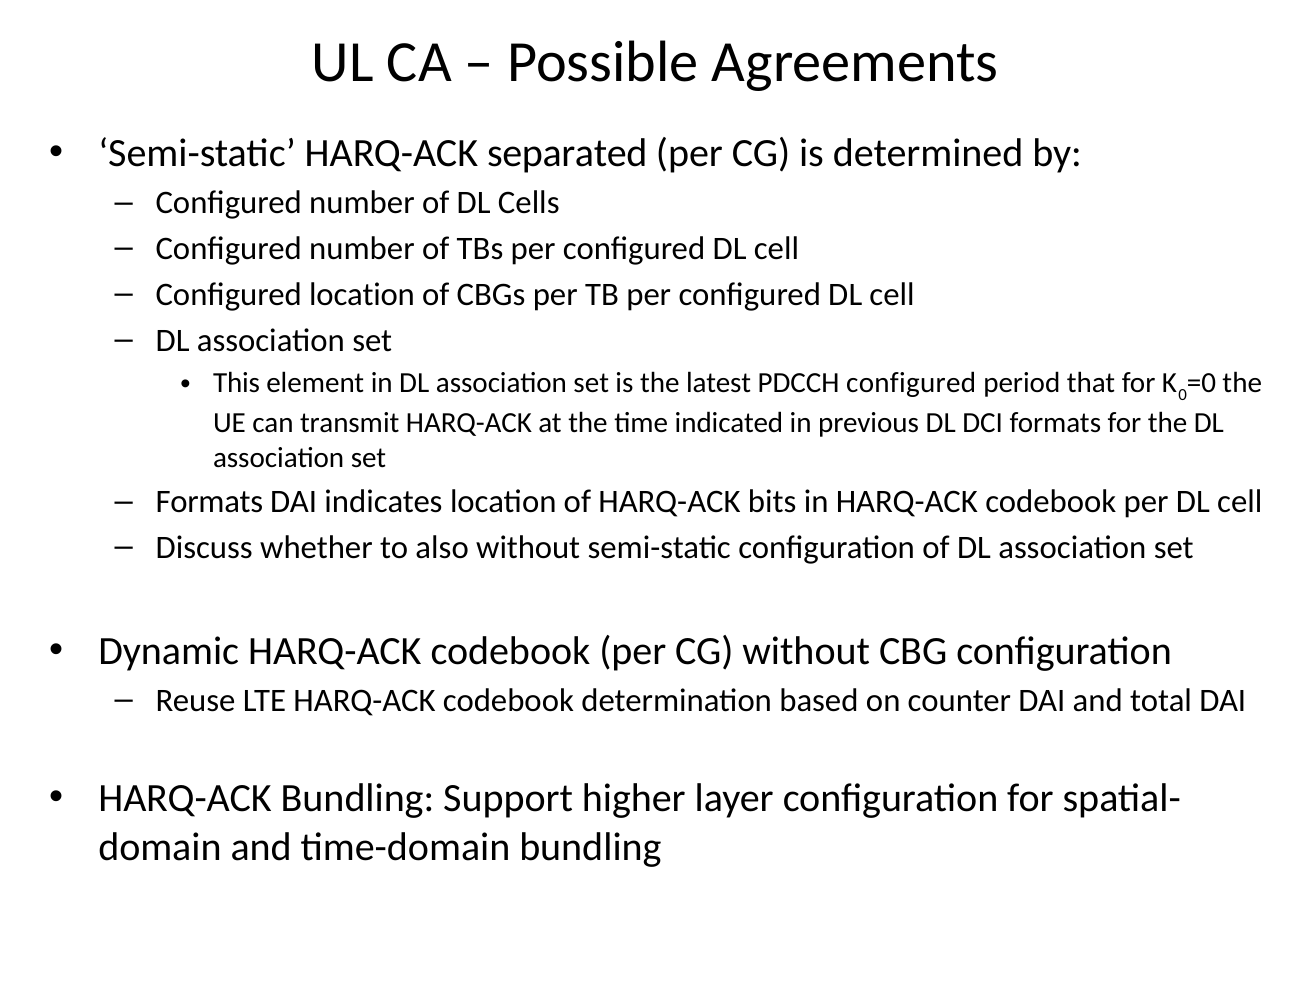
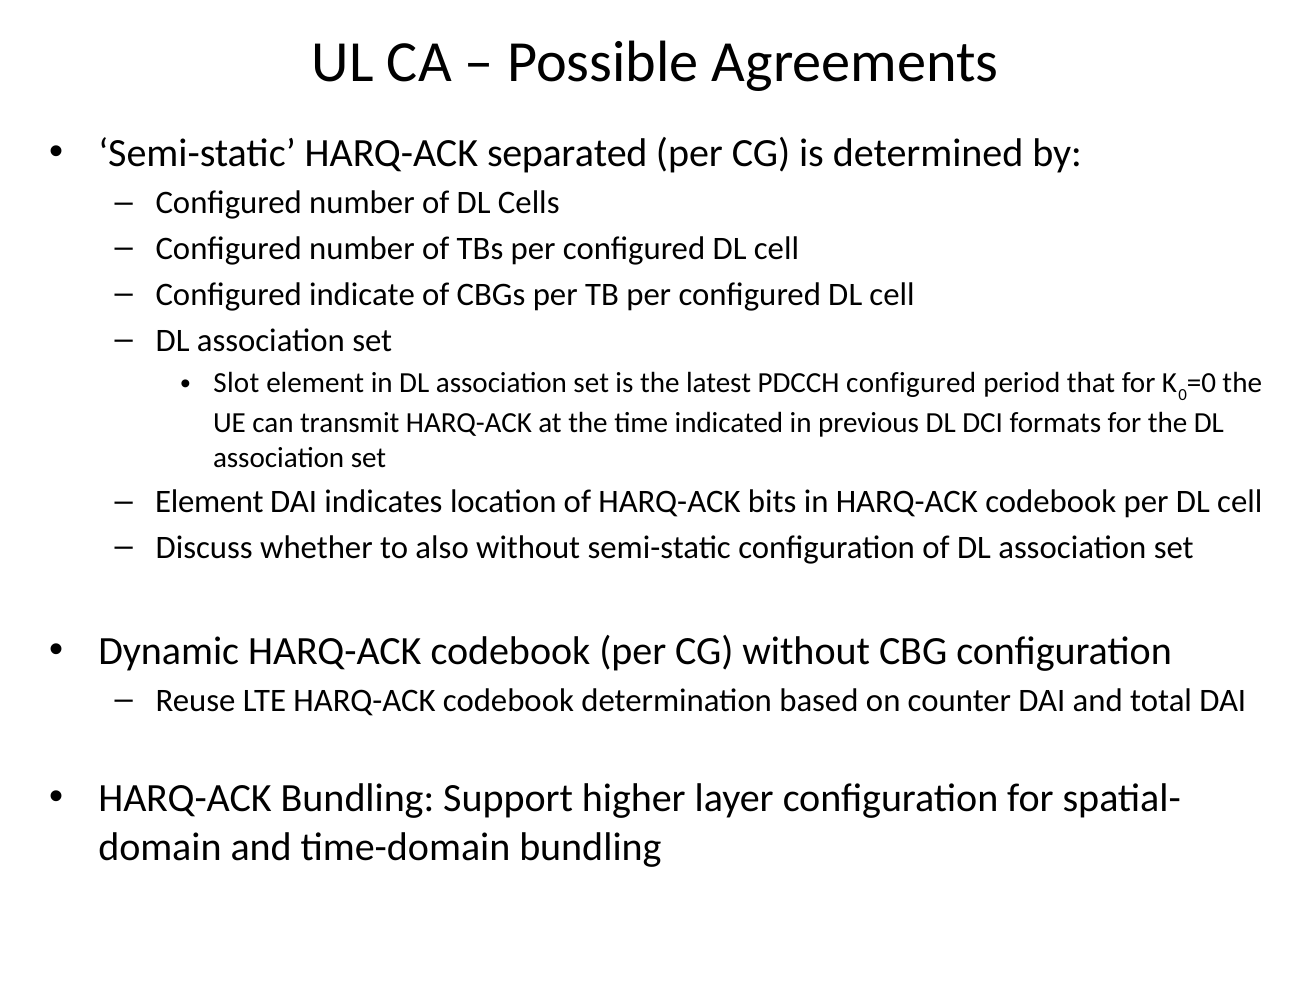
Configured location: location -> indicate (362, 295)
This: This -> Slot (236, 383)
Formats: Formats -> Element (209, 502)
